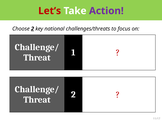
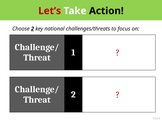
Action colour: purple -> black (106, 11)
